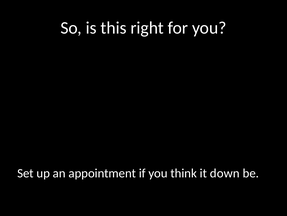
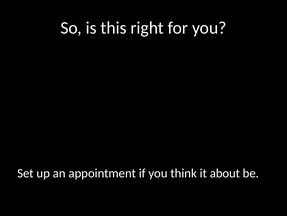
down: down -> about (225, 173)
